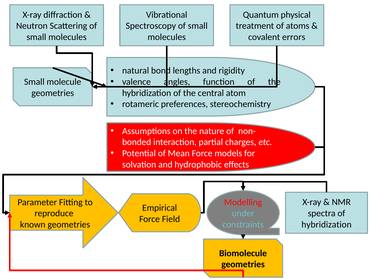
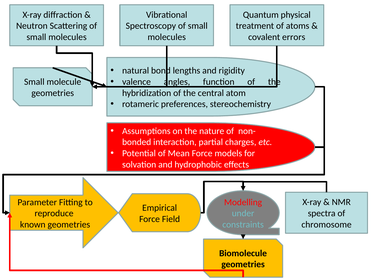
hybridization: hybridization -> chromosome (327, 224)
